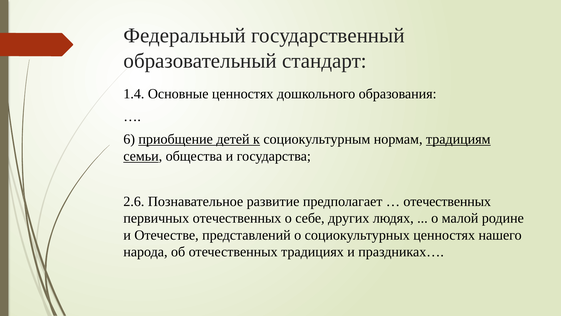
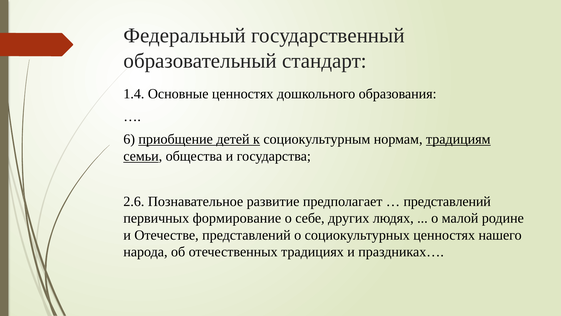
отечественных: отечественных -> представлений (447, 201)
первичных отечественных: отечественных -> формирование (237, 218)
